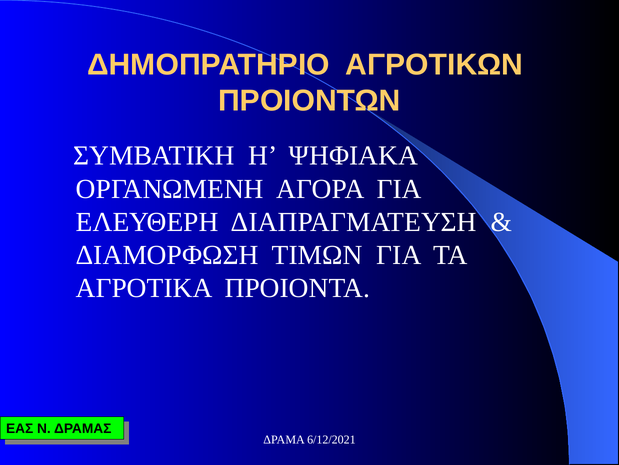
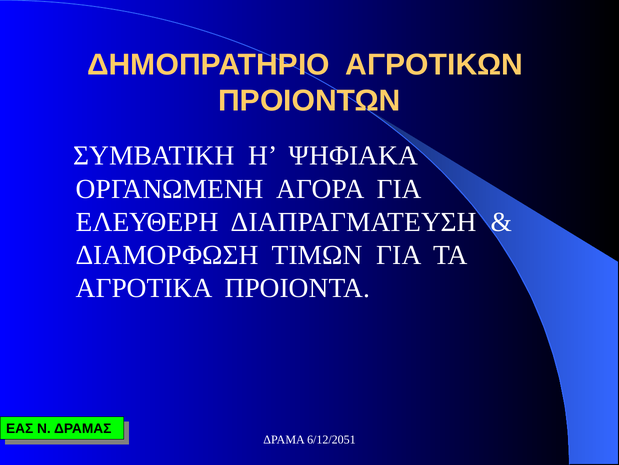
6/12/2021: 6/12/2021 -> 6/12/2051 (331, 439)
